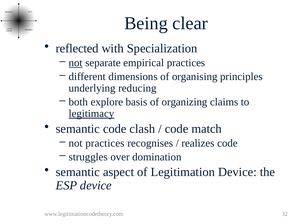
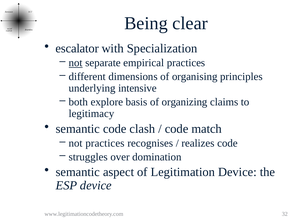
reflected: reflected -> escalator (77, 48)
reducing: reducing -> intensive (137, 88)
legitimacy underline: present -> none (92, 114)
